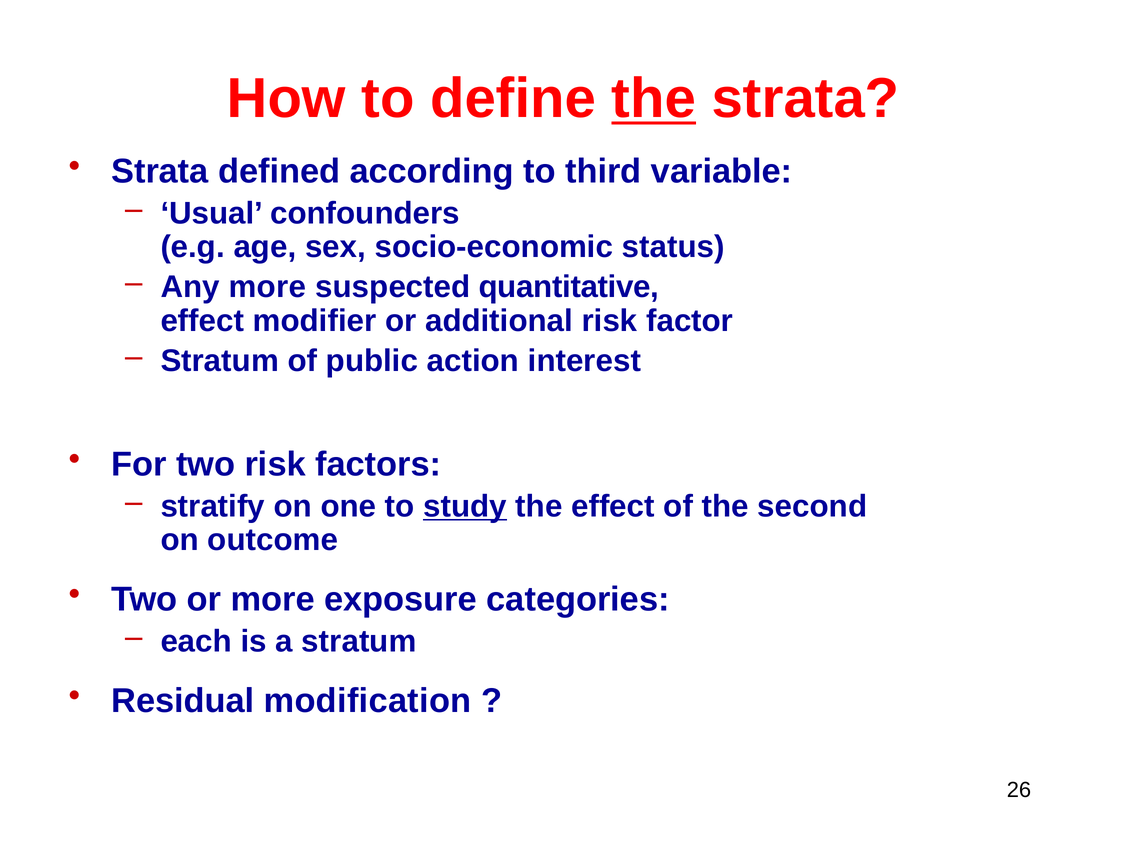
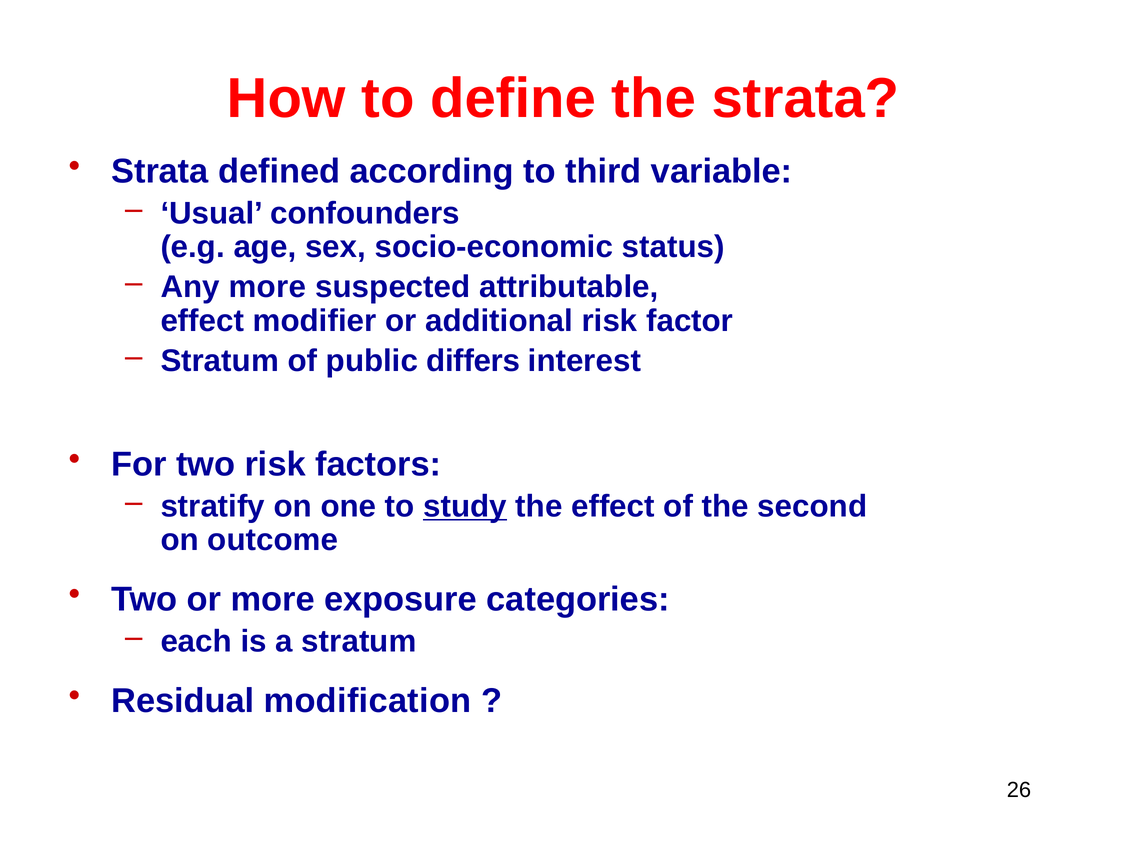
the underline: present -> none (654, 99)
quantitative: quantitative -> attributable (569, 287)
action: action -> differs (473, 361)
